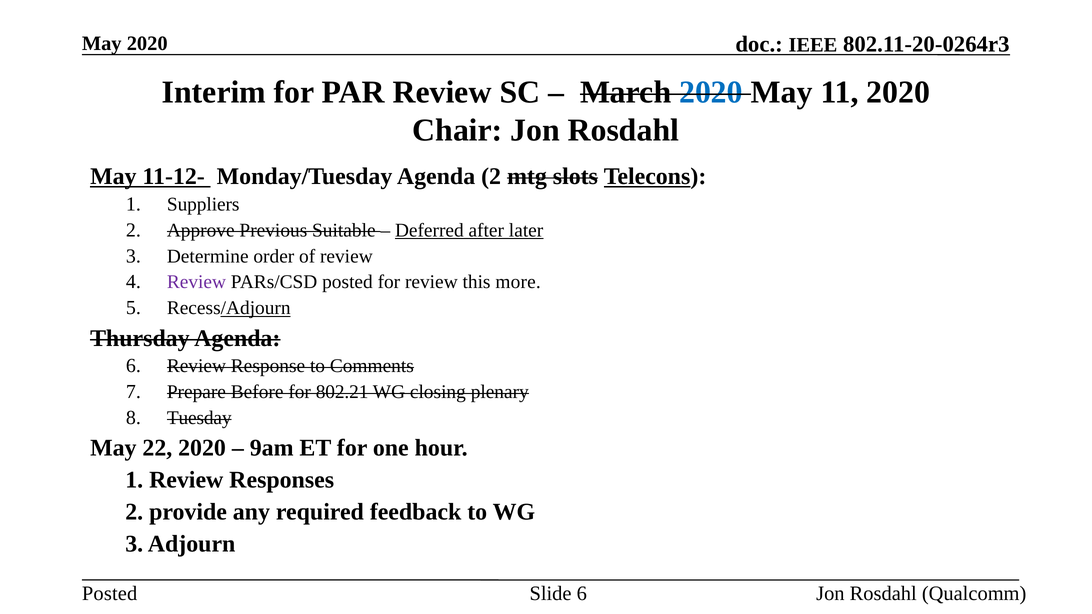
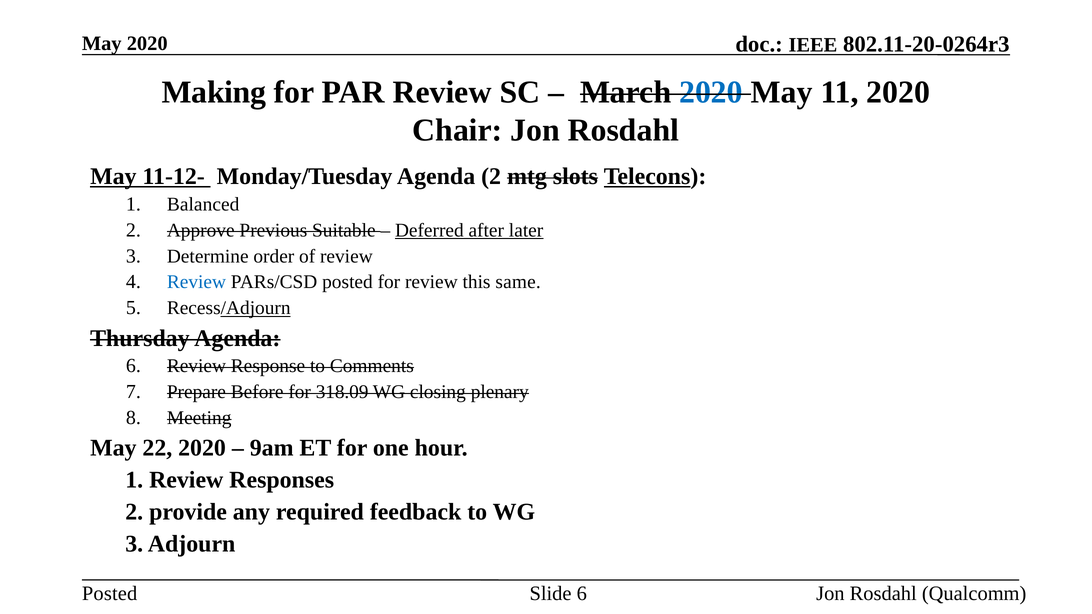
Interim: Interim -> Making (214, 92)
Suppliers: Suppliers -> Balanced (203, 204)
Review colour: purple -> blue (196, 282)
more: more -> same (518, 282)
802.21: 802.21 -> 318.09 (342, 392)
Tuesday: Tuesday -> Meeting (199, 418)
